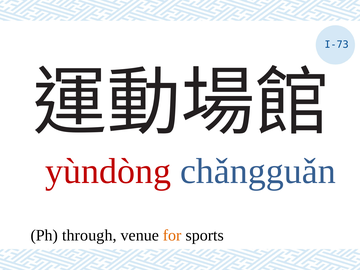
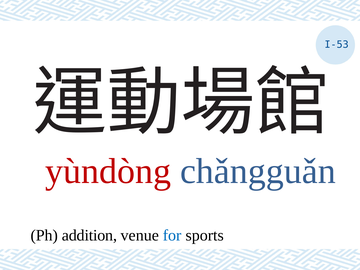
I-73: I-73 -> I-53 (337, 44)
through: through -> addition (89, 235)
for colour: orange -> blue (172, 235)
